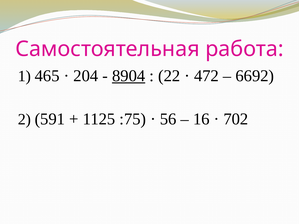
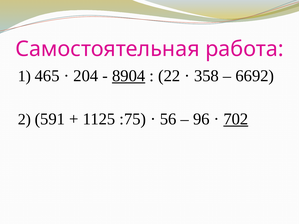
472: 472 -> 358 (206, 76)
16: 16 -> 96 (201, 119)
702 underline: none -> present (236, 119)
